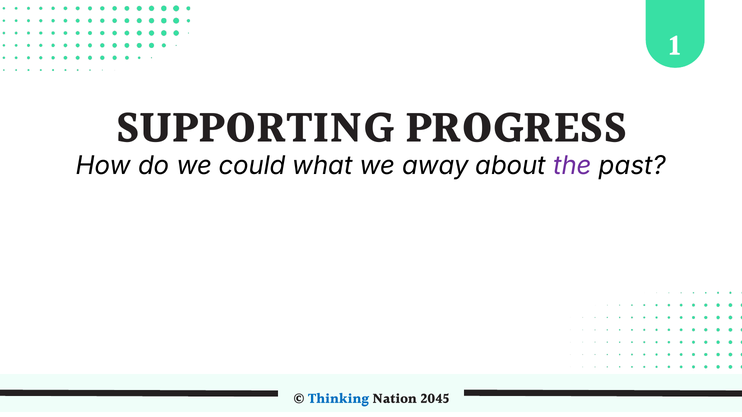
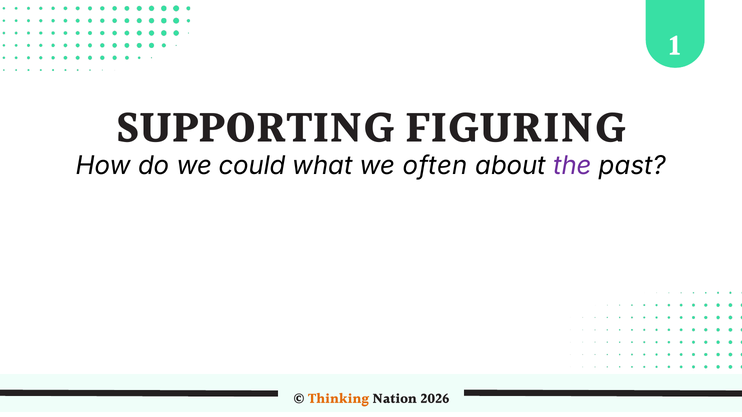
PROGRESS: PROGRESS -> FIGURING (516, 129)
away: away -> often (435, 166)
Thinking colour: blue -> orange (338, 400)
2045: 2045 -> 2026 (435, 400)
